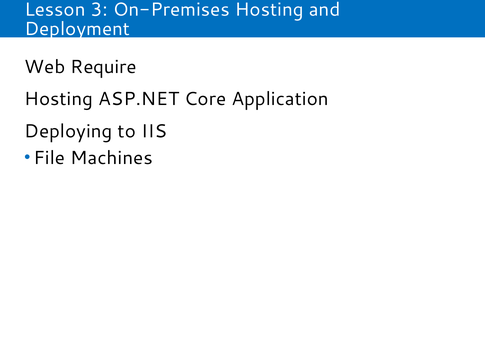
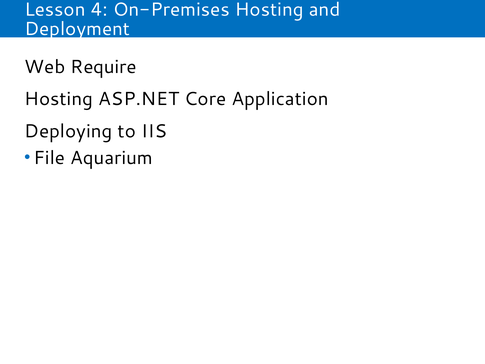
3: 3 -> 4 (99, 10)
Machines: Machines -> Aquarium (112, 158)
